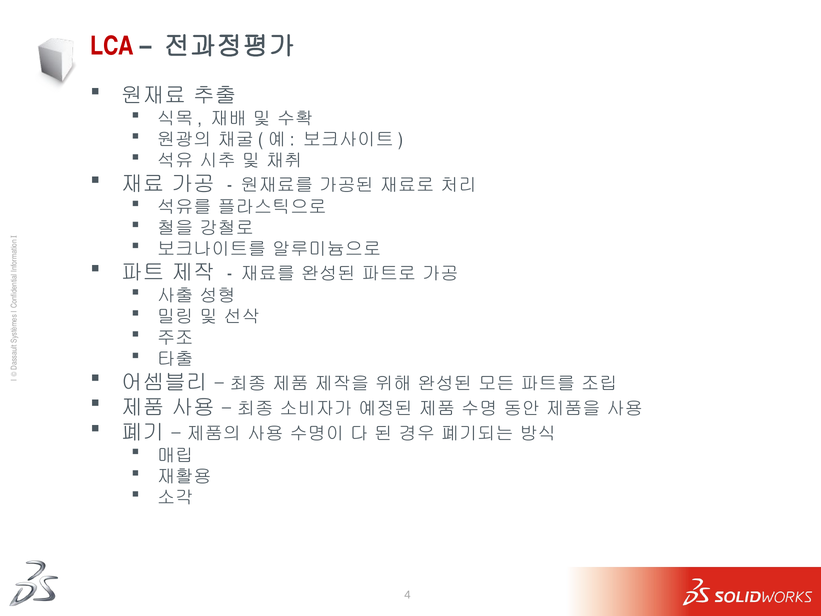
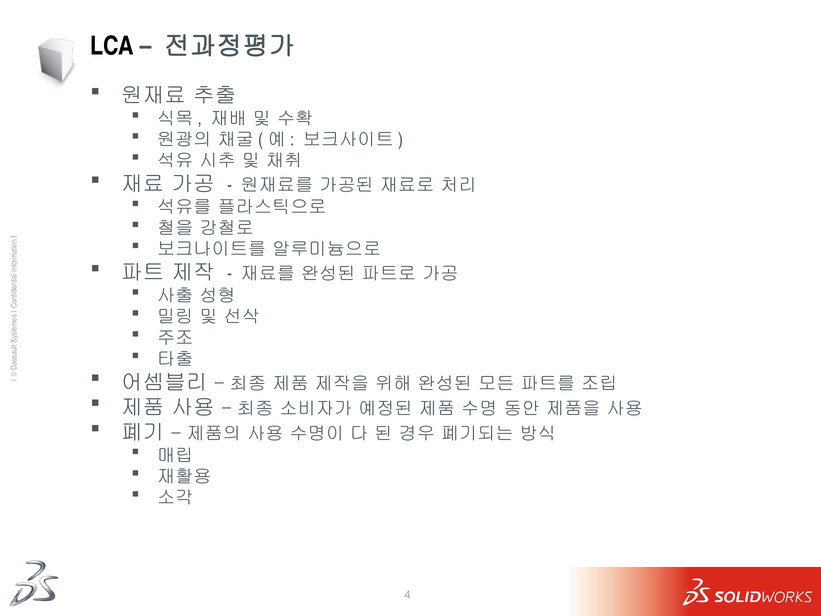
LCA colour: red -> black (112, 46)
